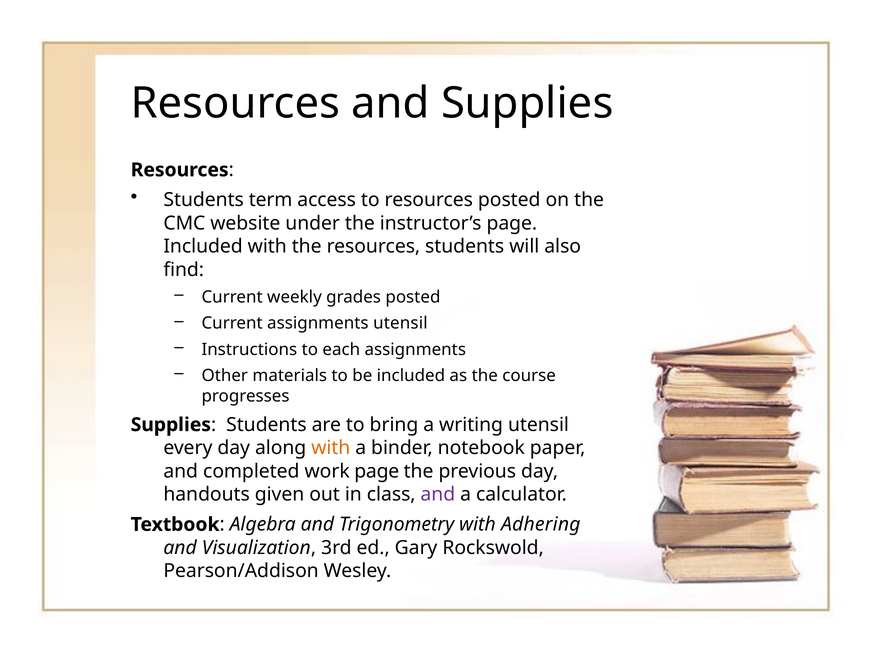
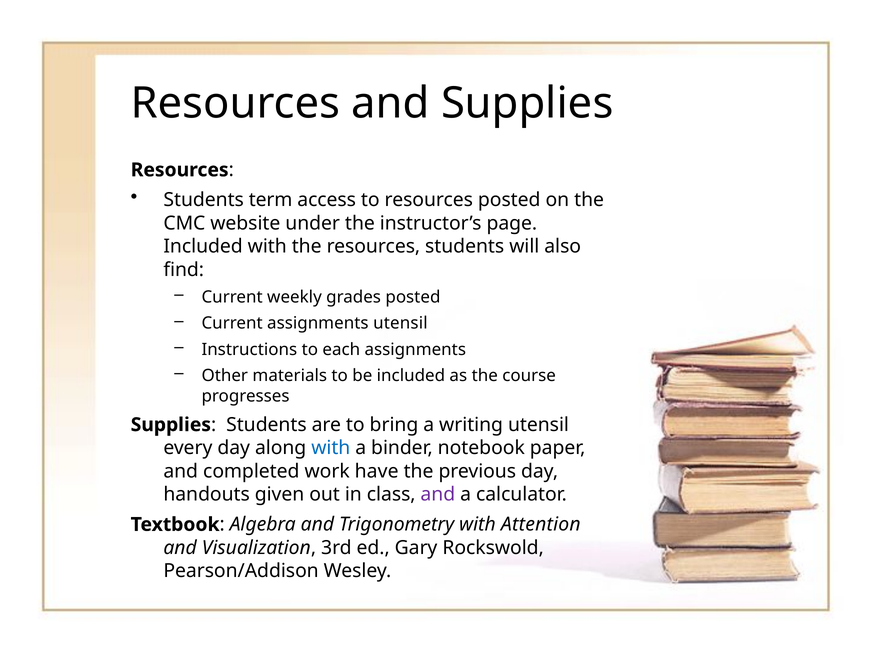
with colour: orange -> blue (331, 448)
work page: page -> have (377, 471)
Adhering: Adhering -> Attention (541, 525)
